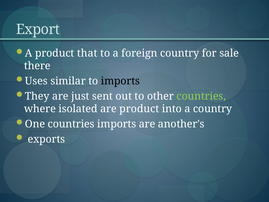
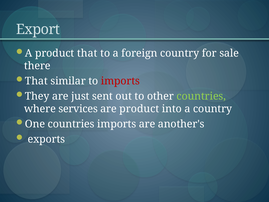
Uses: Uses -> That (36, 81)
imports colour: black -> red (120, 81)
isolated: isolated -> services (78, 109)
